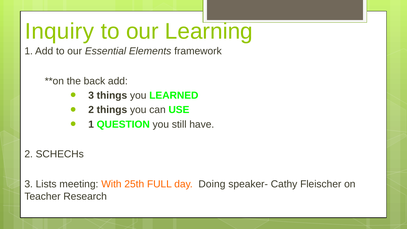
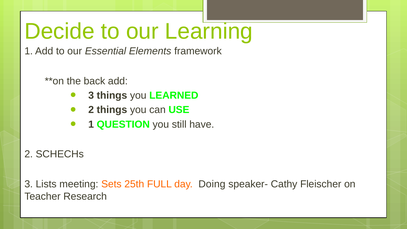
Inquiry: Inquiry -> Decide (60, 31)
With: With -> Sets (111, 184)
